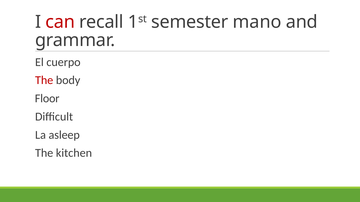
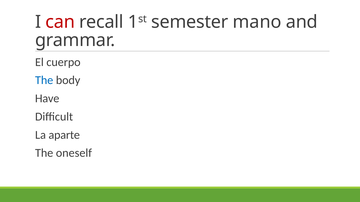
The colour: red -> blue (44, 80)
Floor: Floor -> Have (47, 99)
asleep: asleep -> aparte (64, 135)
kitchen: kitchen -> oneself (74, 153)
